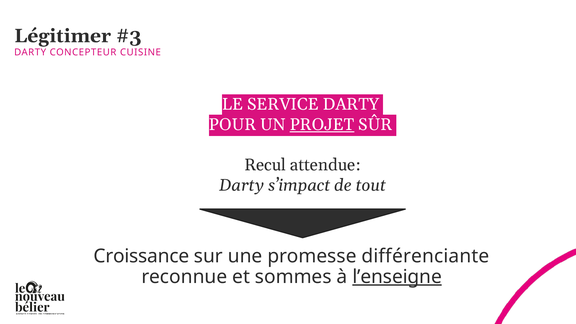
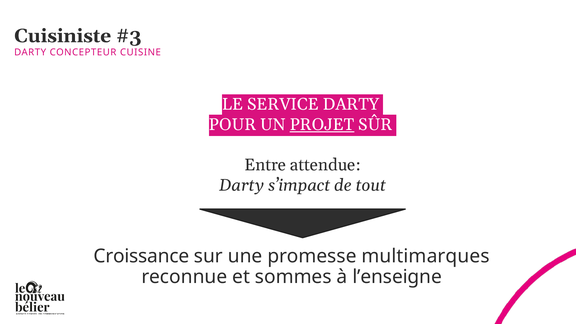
Légitimer: Légitimer -> Cuisiniste (63, 36)
Recul: Recul -> Entre (265, 165)
différenciante: différenciante -> multimarques (426, 256)
l’enseigne underline: present -> none (397, 277)
